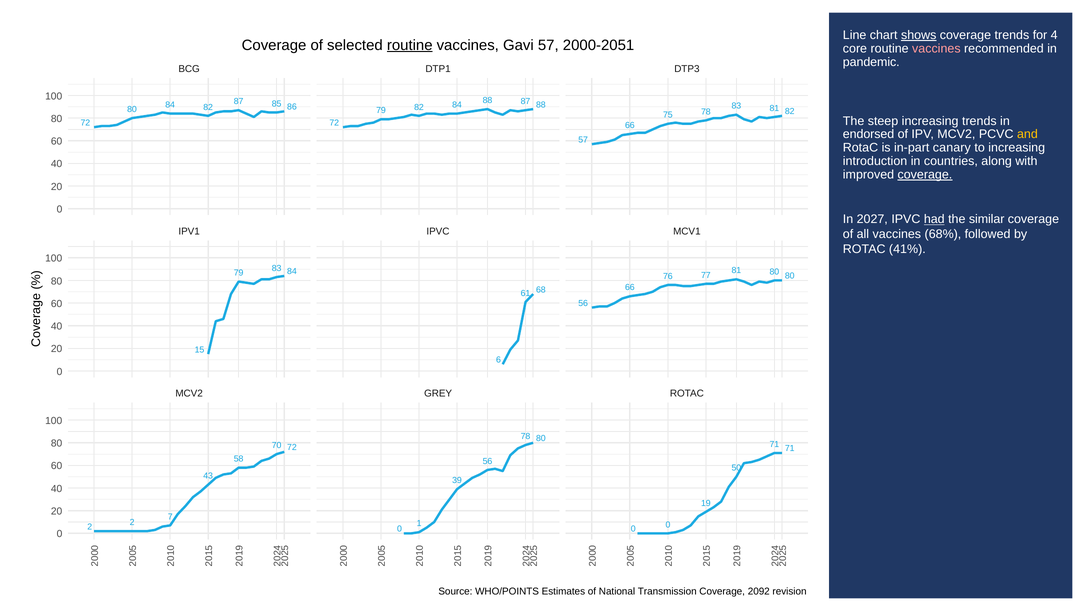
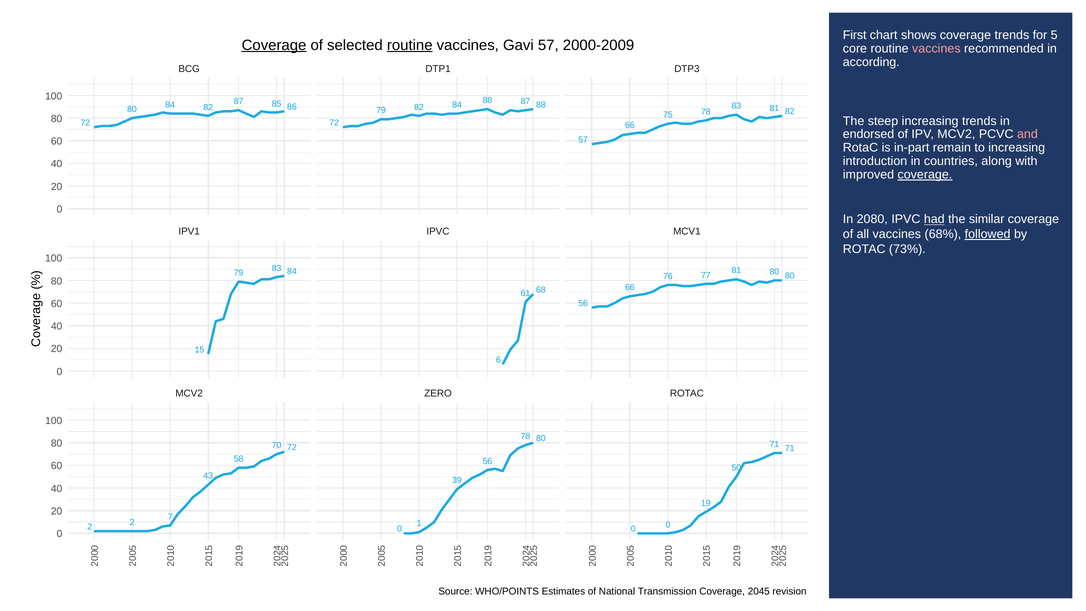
Line: Line -> First (855, 35)
shows underline: present -> none (919, 35)
for 4: 4 -> 5 (1054, 35)
Coverage underline: none -> present (274, 45)
2000-2051: 2000-2051 -> 2000-2009 (599, 45)
pandemic: pandemic -> according (871, 62)
and colour: yellow -> pink (1027, 134)
canary: canary -> remain (952, 148)
2027: 2027 -> 2080 (872, 219)
followed underline: none -> present (988, 234)
41%: 41% -> 73% (907, 249)
GREY: GREY -> ZERO (438, 394)
2092: 2092 -> 2045 (759, 592)
